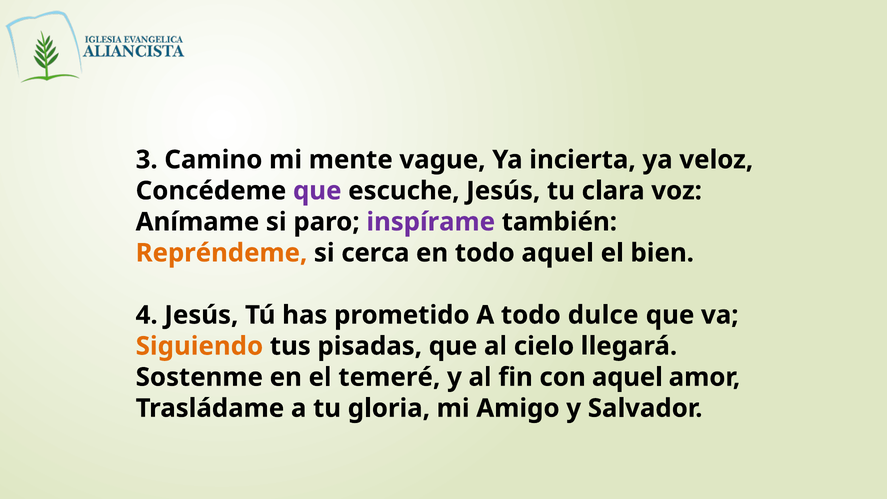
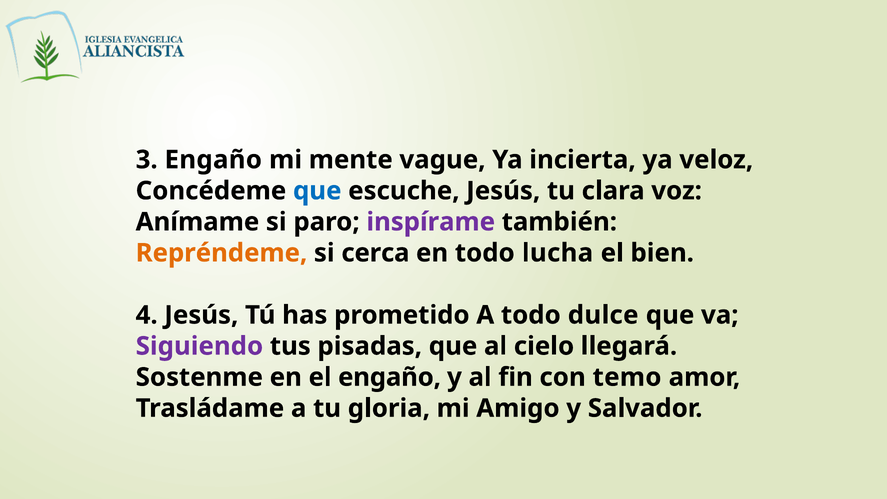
3 Camino: Camino -> Engaño (213, 160)
que colour: purple -> blue (317, 191)
todo aquel: aquel -> lucha (558, 253)
Siguiendo colour: orange -> purple (199, 346)
el temeré: temeré -> engaño (389, 377)
con aquel: aquel -> temo (627, 377)
